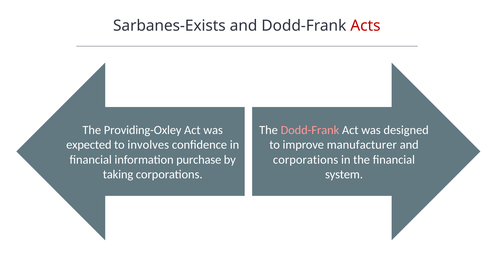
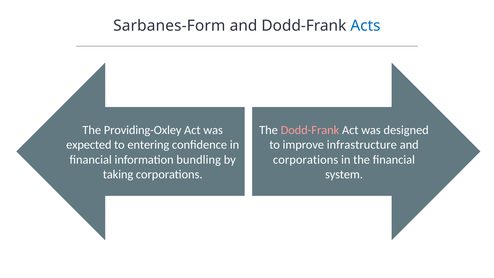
Sarbanes-Exists: Sarbanes-Exists -> Sarbanes-Form (169, 26)
Acts colour: red -> blue (365, 26)
involves: involves -> entering (148, 145)
manufacturer: manufacturer -> infrastructure (362, 145)
purchase: purchase -> bundling (199, 160)
